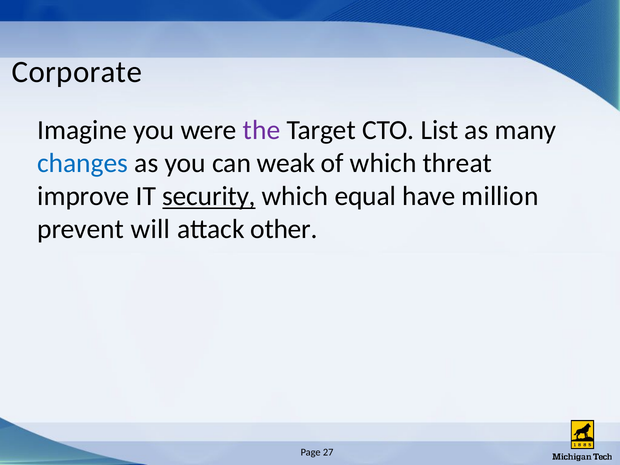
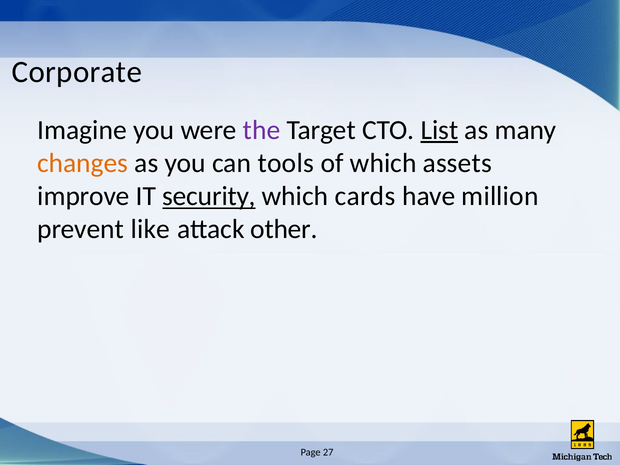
List underline: none -> present (439, 130)
changes colour: blue -> orange (83, 163)
weak: weak -> tools (286, 163)
threat: threat -> assets (457, 163)
equal: equal -> cards (365, 196)
will: will -> like (150, 229)
